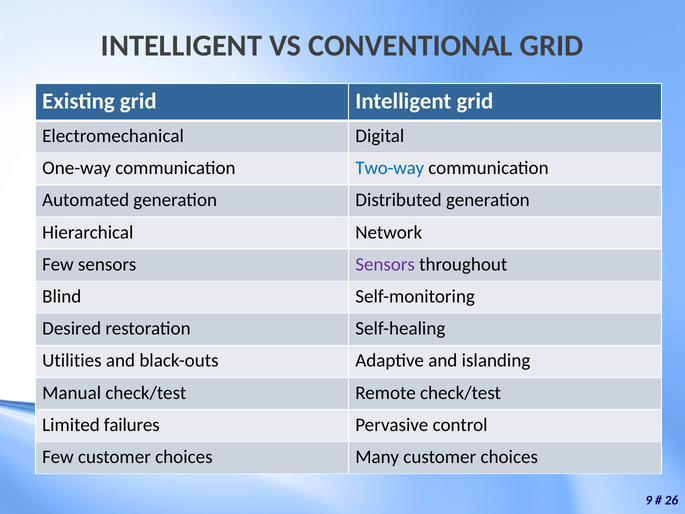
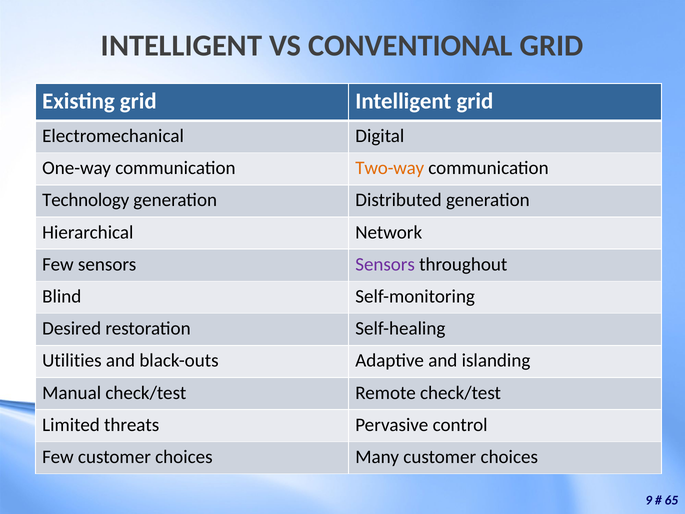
Two-way colour: blue -> orange (390, 168)
Automated: Automated -> Technology (86, 200)
failures: failures -> threats (132, 425)
26: 26 -> 65 (671, 500)
